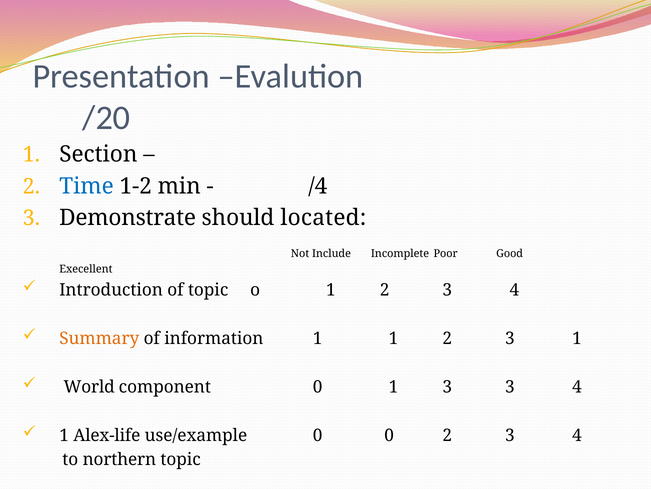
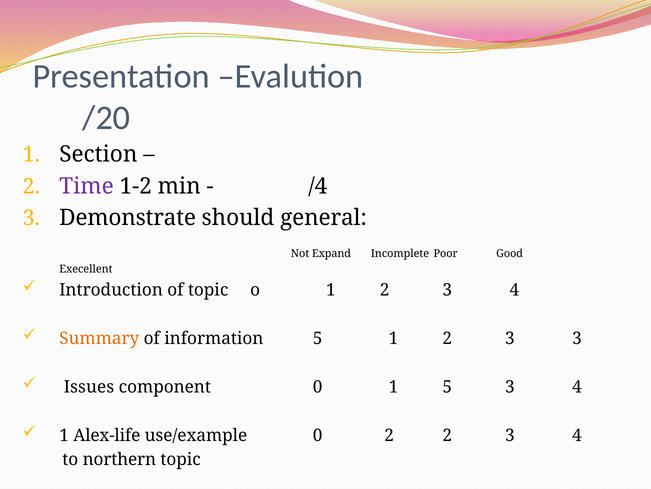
Time colour: blue -> purple (87, 186)
located: located -> general (324, 218)
Include: Include -> Expand (332, 253)
information 1: 1 -> 5 (318, 338)
3 1: 1 -> 3 (577, 338)
World: World -> Issues (89, 386)
1 3: 3 -> 5 (447, 386)
0 0: 0 -> 2 (389, 435)
